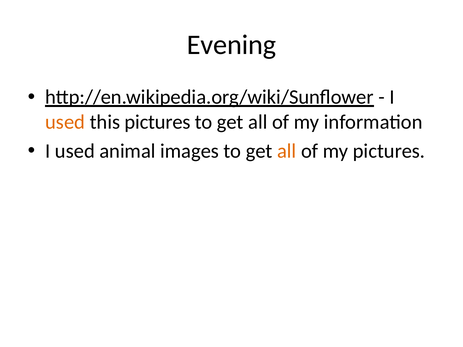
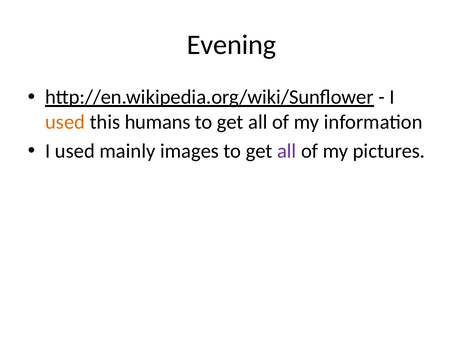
this pictures: pictures -> humans (158, 122)
animal: animal -> mainly (127, 151)
all colour: orange -> purple (287, 151)
